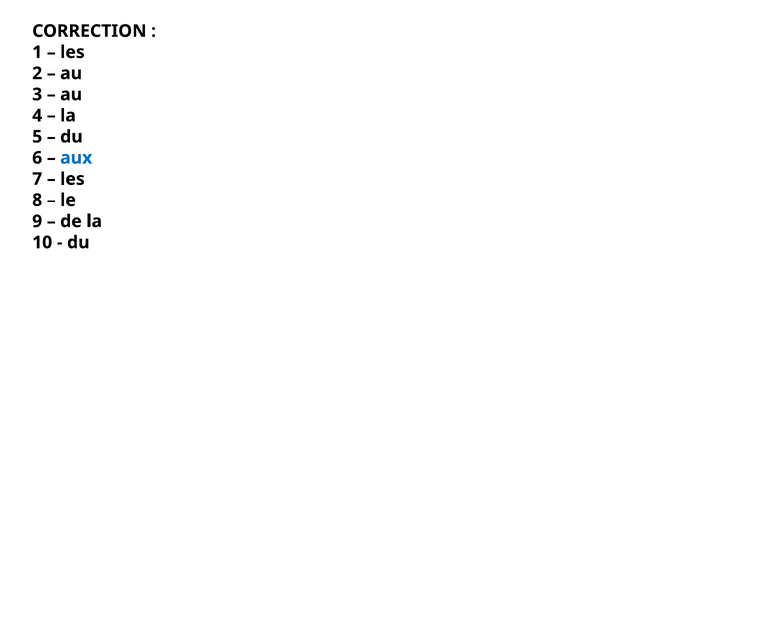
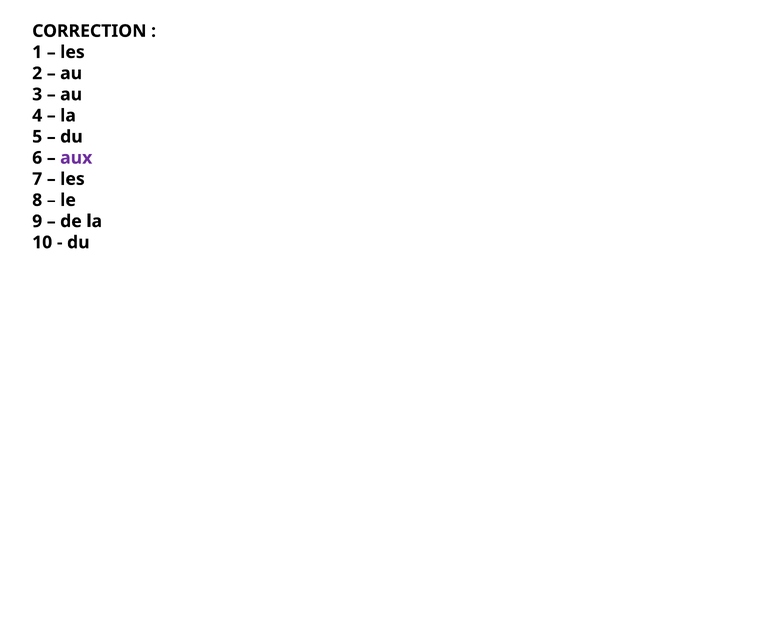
aux colour: blue -> purple (76, 158)
